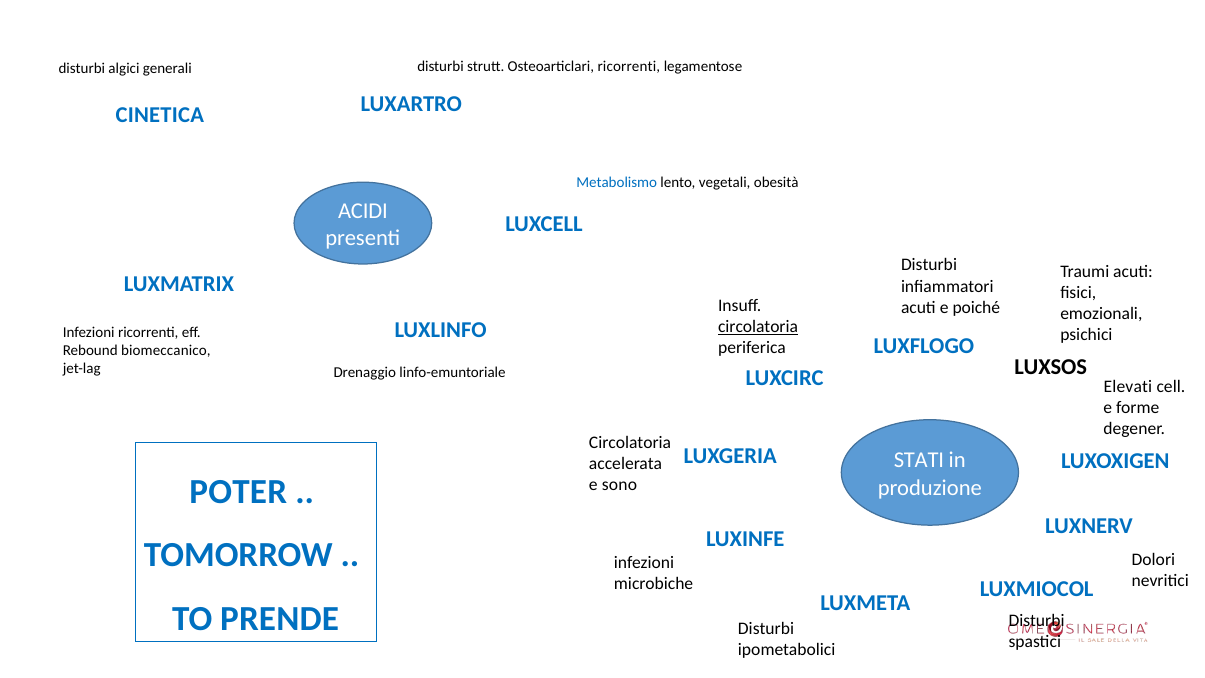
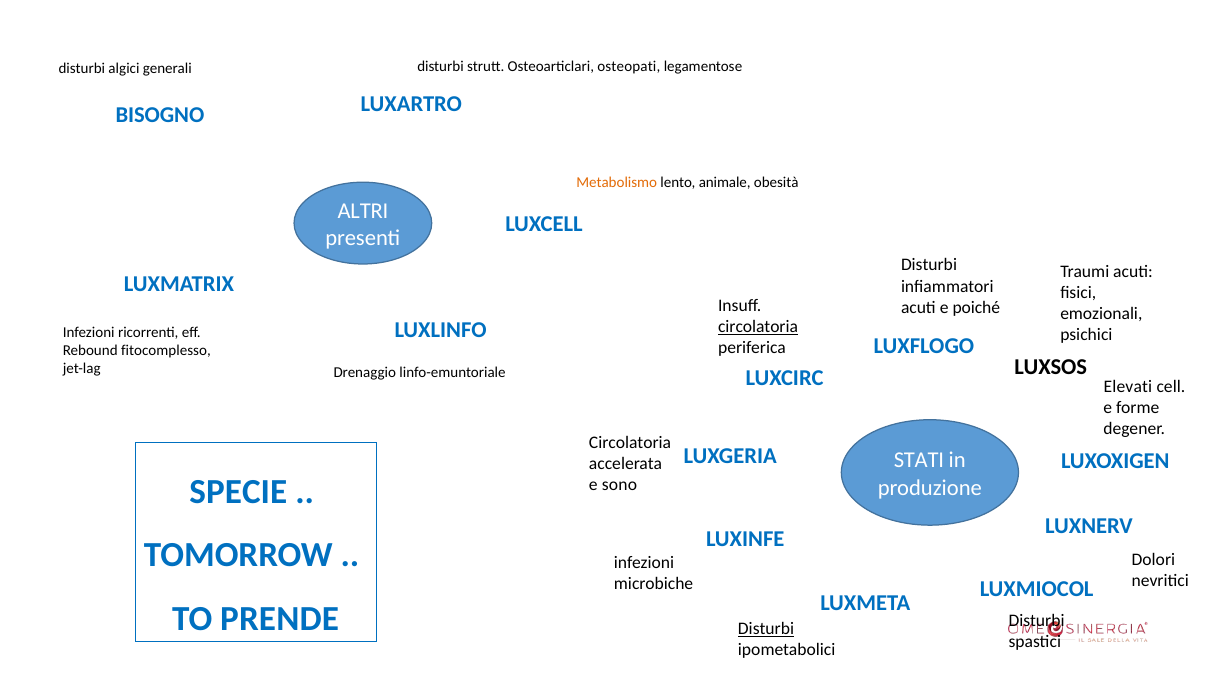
Osteoarticlari ricorrenti: ricorrenti -> osteopati (629, 66)
CINETICA: CINETICA -> BISOGNO (160, 115)
Metabolismo colour: blue -> orange (617, 182)
vegetali: vegetali -> animale (725, 182)
ACIDI: ACIDI -> ALTRI (363, 211)
biomeccanico: biomeccanico -> fitocomplesso (166, 351)
POTER: POTER -> SPECIE (238, 492)
Disturbi underline: none -> present (766, 629)
